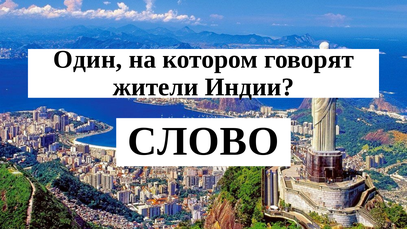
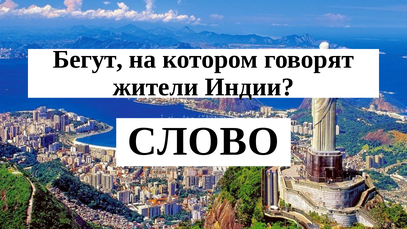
Один: Один -> Бегут (88, 59)
